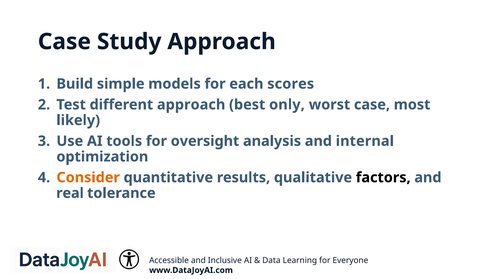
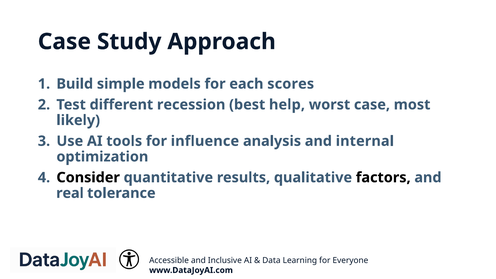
different approach: approach -> recession (191, 105)
only: only -> help (287, 105)
oversight: oversight -> influence (205, 141)
Consider colour: orange -> black (88, 178)
